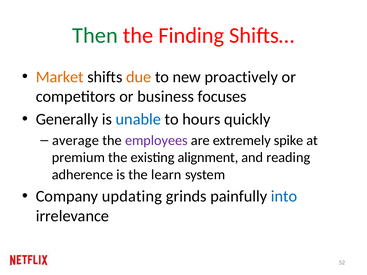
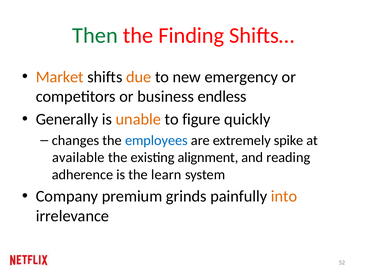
proactively: proactively -> emergency (241, 77)
focuses: focuses -> endless (222, 97)
unable colour: blue -> orange (138, 119)
hours: hours -> figure (201, 119)
average: average -> changes (76, 140)
employees colour: purple -> blue (156, 140)
premium: premium -> available (78, 158)
updating: updating -> premium (132, 197)
into colour: blue -> orange (284, 197)
